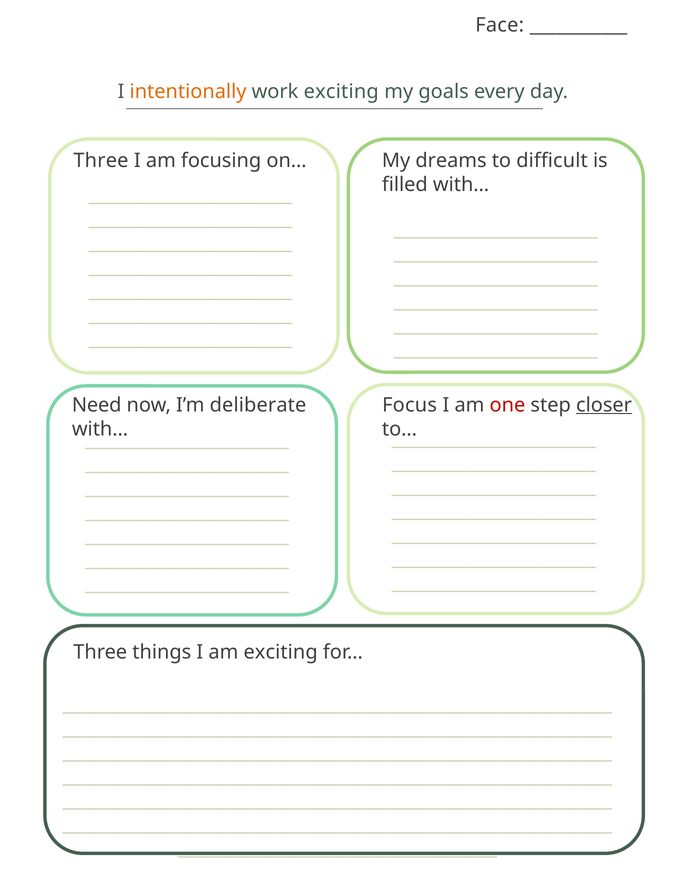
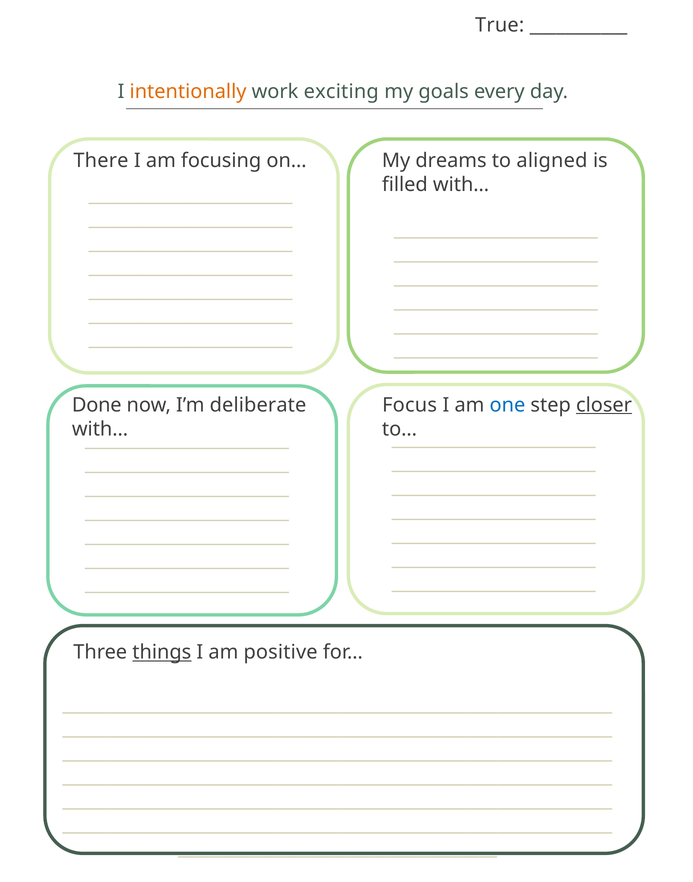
Face: Face -> True (500, 25)
Three: Three -> There (101, 161)
difficult: difficult -> aligned (552, 161)
Need: Need -> Done (97, 405)
one colour: red -> blue (507, 405)
things underline: none -> present (162, 652)
am exciting: exciting -> positive (281, 652)
